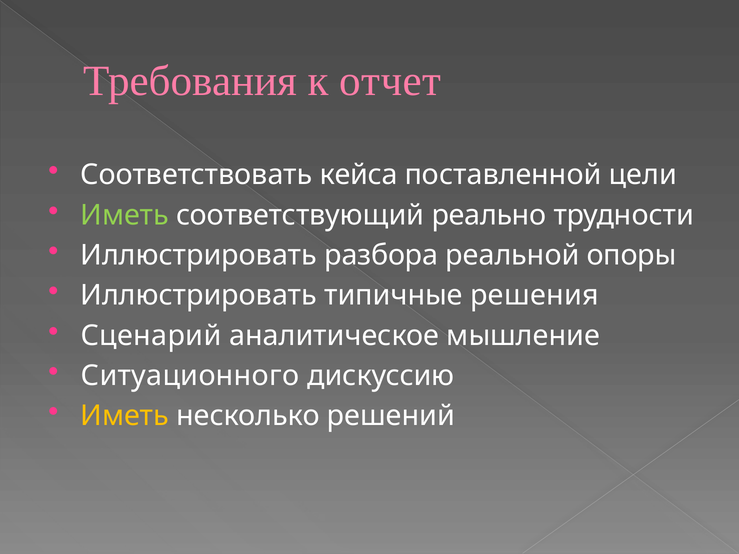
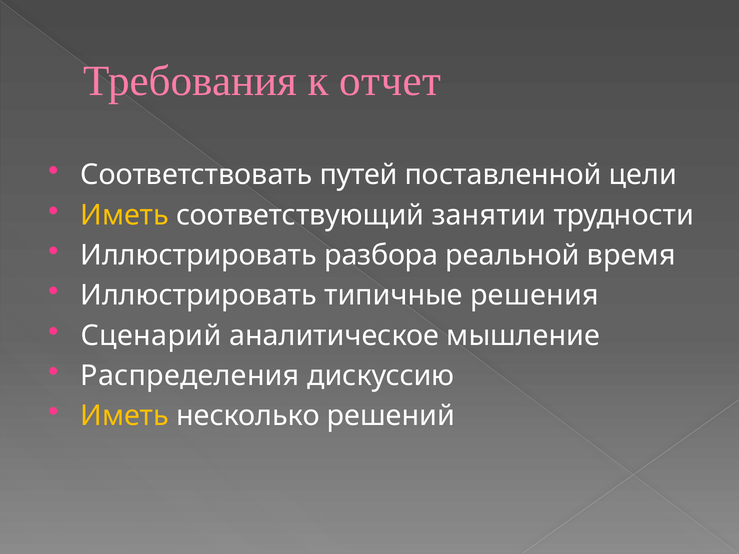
кейса: кейса -> путей (359, 175)
Иметь colour: light green -> yellow (125, 215)
реально: реально -> занятии (489, 215)
опоры: опоры -> время (631, 255)
Ситуационного: Ситуационного -> Распределения (190, 376)
